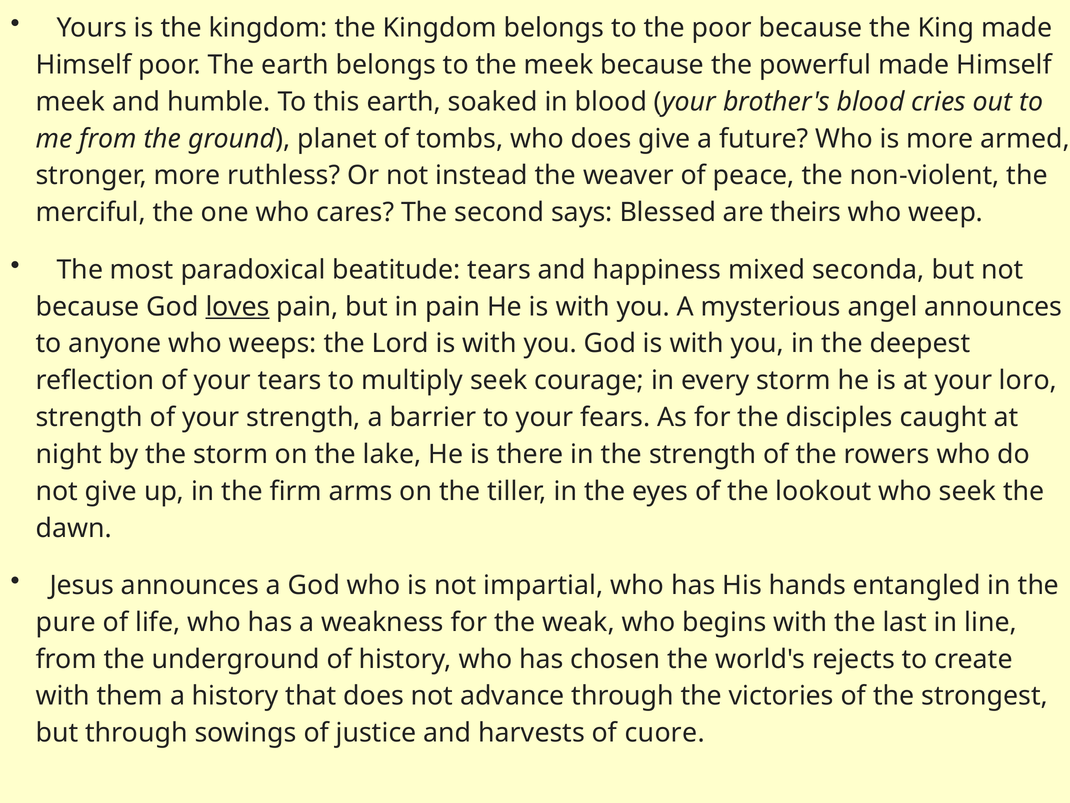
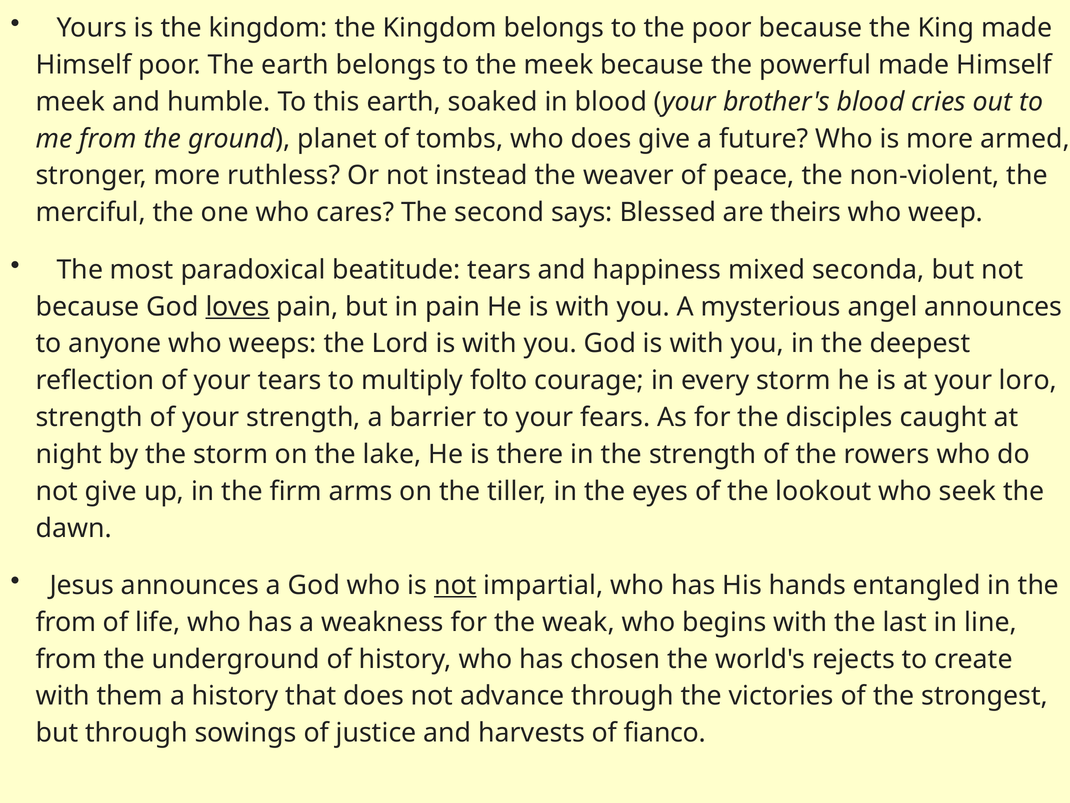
multiply seek: seek -> folto (499, 380)
not underline: none -> present (455, 585)
pure: pure -> from (66, 622)
cuore: cuore -> fianco (665, 733)
